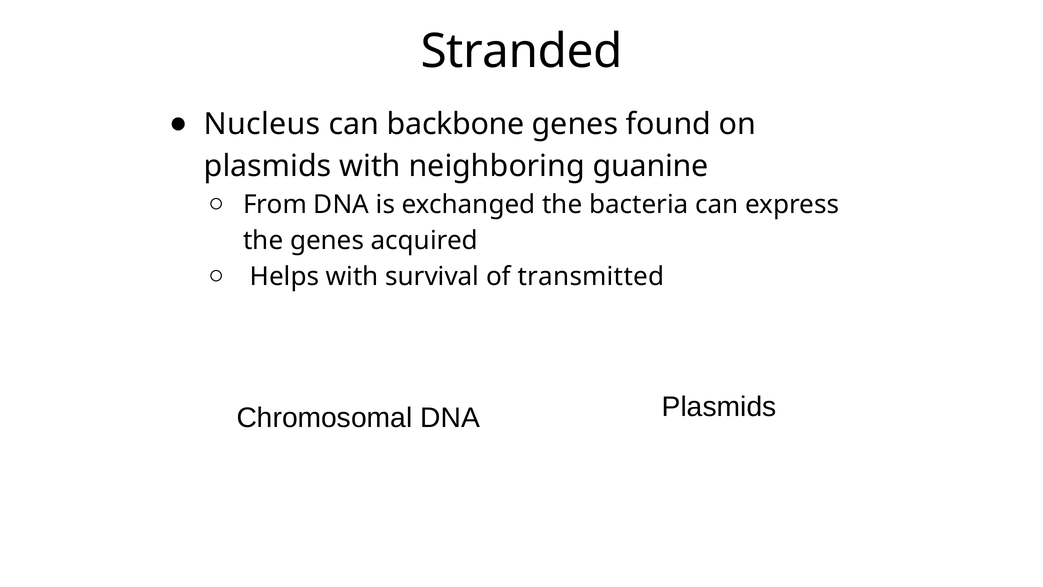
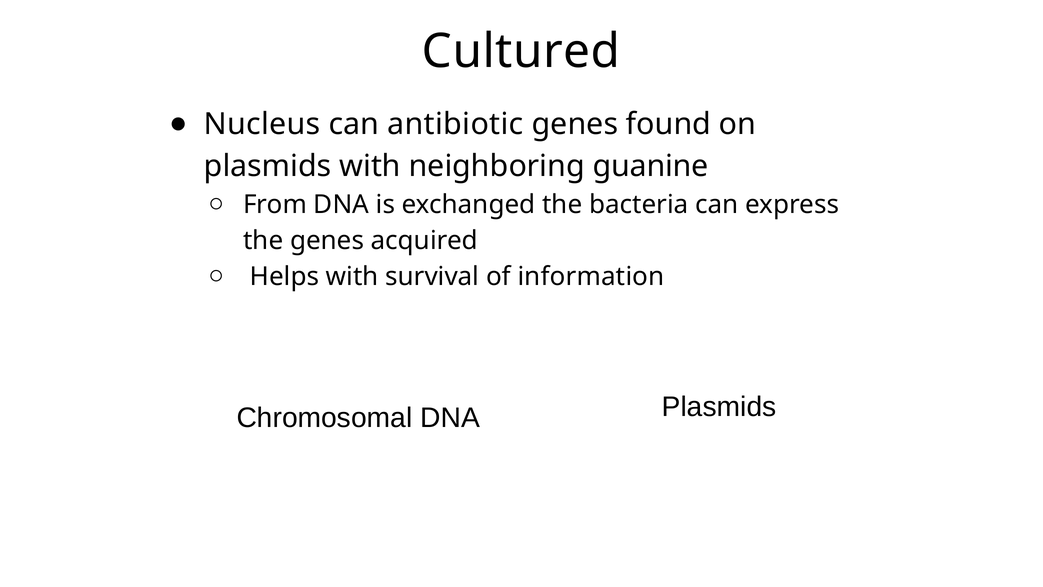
Stranded: Stranded -> Cultured (521, 51)
backbone: backbone -> antibiotic (455, 124)
transmitted: transmitted -> information (591, 276)
